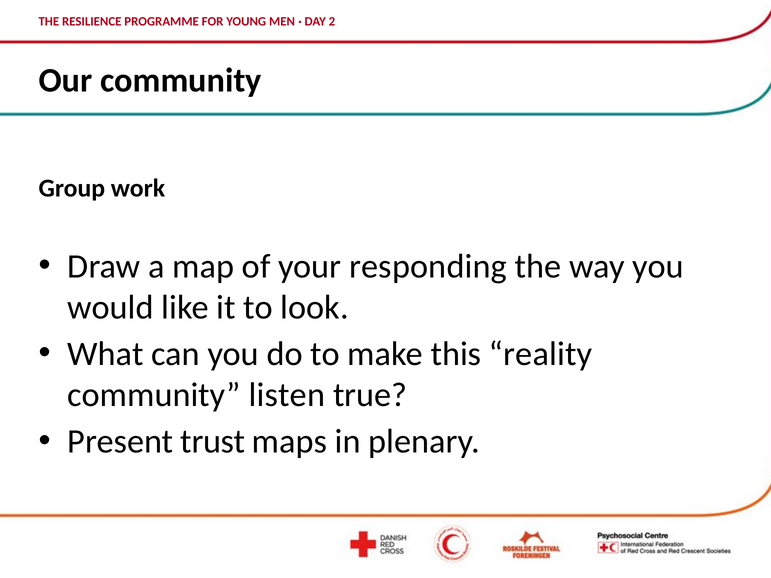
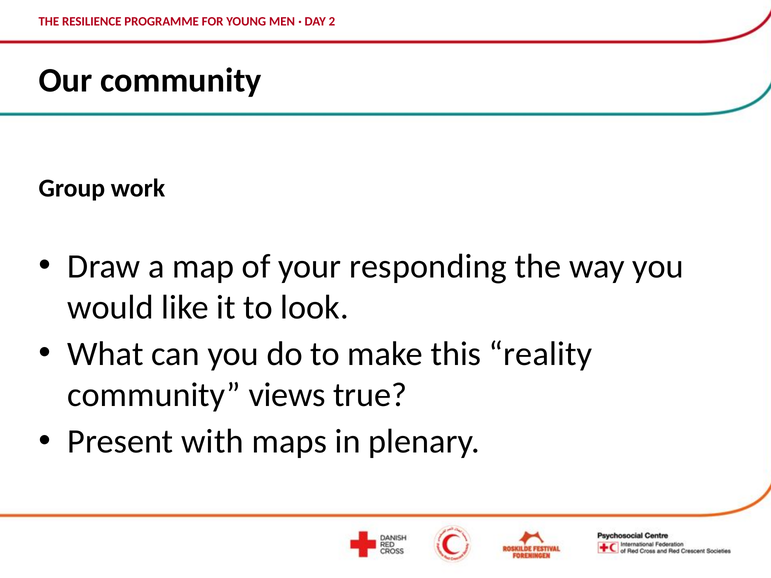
listen: listen -> views (287, 395)
trust: trust -> with (213, 442)
